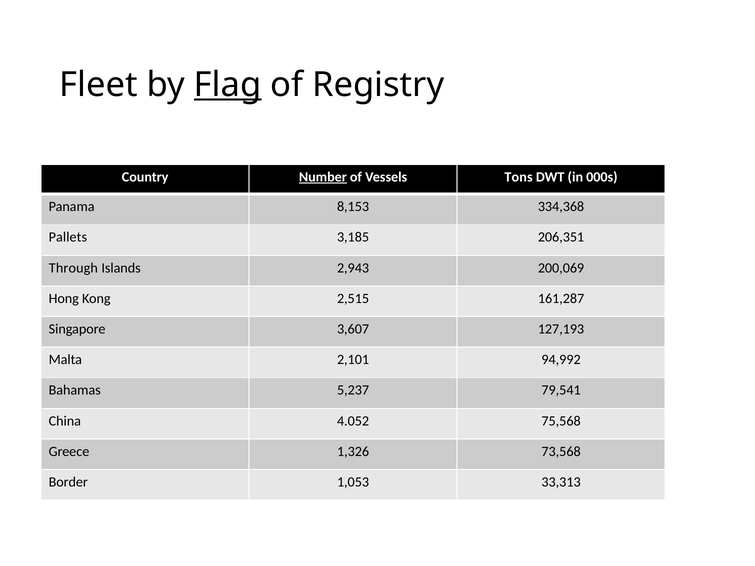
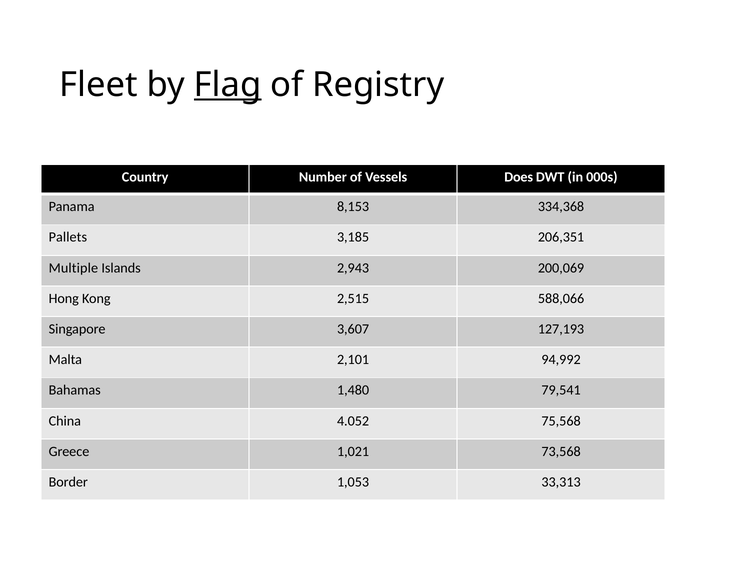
Number underline: present -> none (323, 177)
Tons: Tons -> Does (519, 177)
Through: Through -> Multiple (73, 268)
161,287: 161,287 -> 588,066 (561, 299)
5,237: 5,237 -> 1,480 (353, 390)
1,326: 1,326 -> 1,021 (353, 452)
